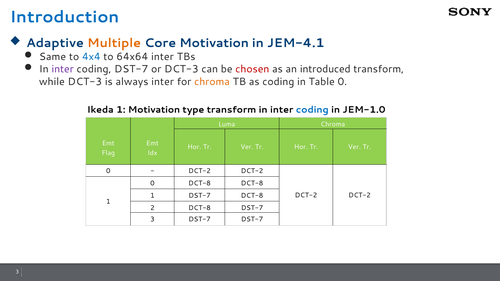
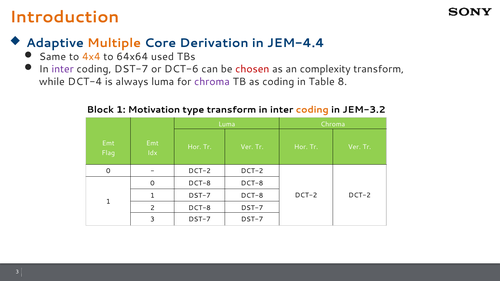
Introduction colour: blue -> orange (65, 17)
Core Motivation: Motivation -> Derivation (214, 43)
JEM-4.1: JEM-4.1 -> JEM-4.4 (296, 43)
4x4 colour: blue -> orange (91, 57)
64x64 inter: inter -> used (162, 57)
or DCT-3: DCT-3 -> DCT-6 (181, 69)
introduced: introduced -> complexity (325, 69)
while DCT-3: DCT-3 -> DCT-4 (85, 82)
always inter: inter -> luma (163, 82)
chroma colour: orange -> purple (212, 82)
Table 0: 0 -> 8 (342, 82)
Ikeda: Ikeda -> Block (100, 110)
coding colour: blue -> orange (312, 110)
JEM-1.0: JEM-1.0 -> JEM-3.2 (364, 110)
